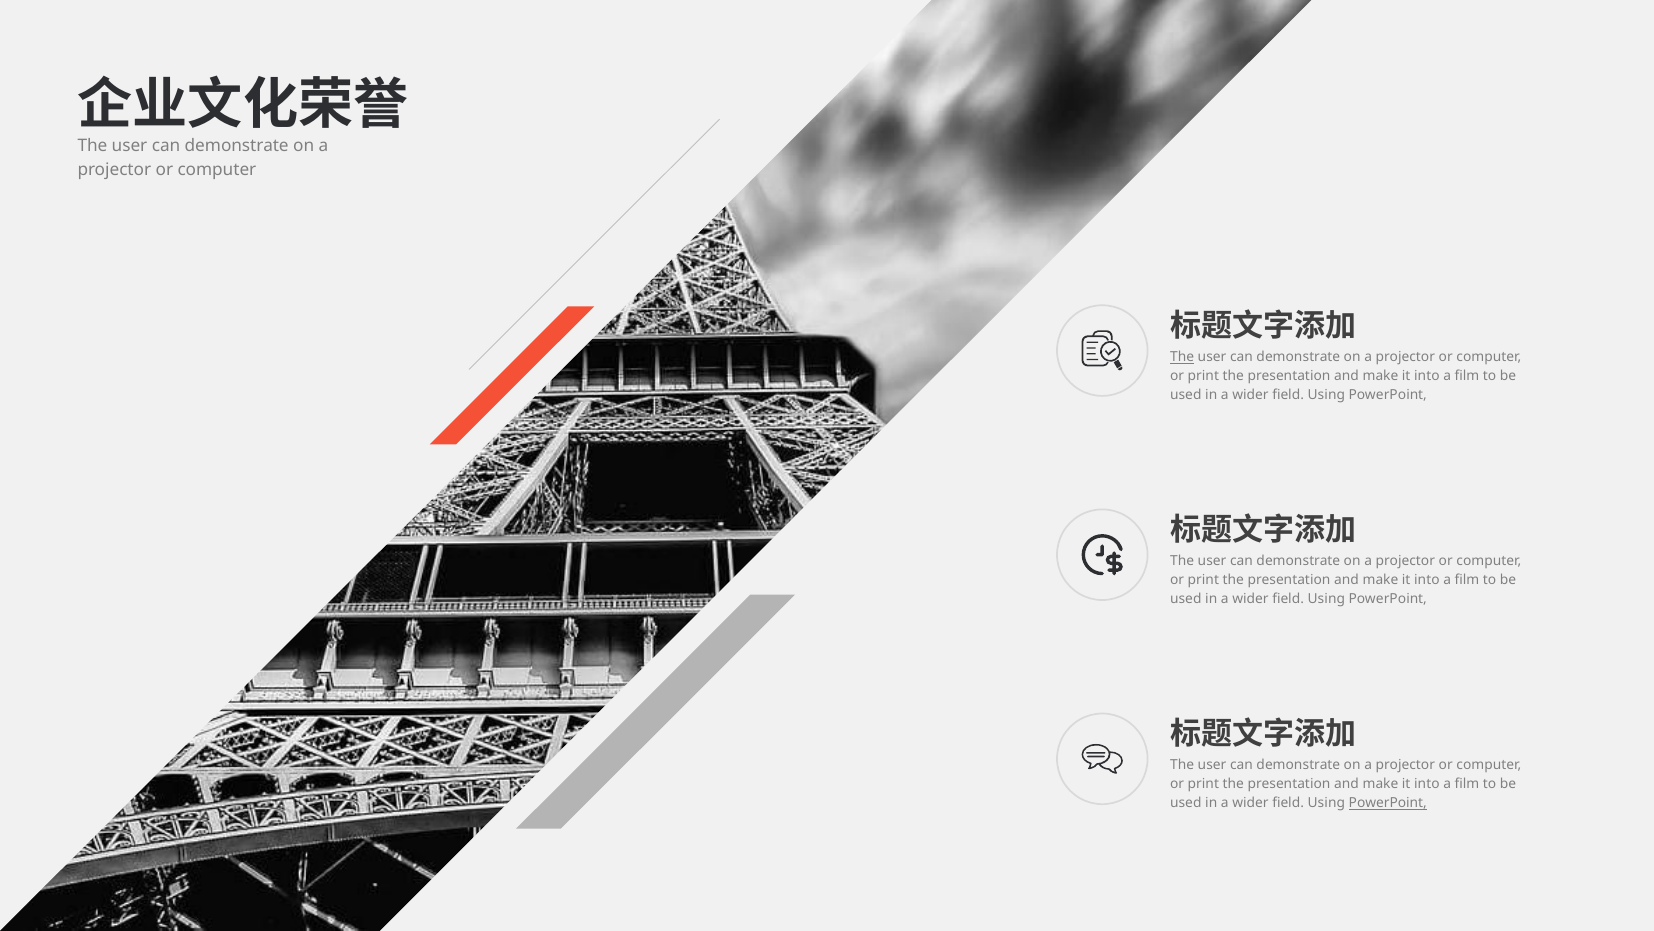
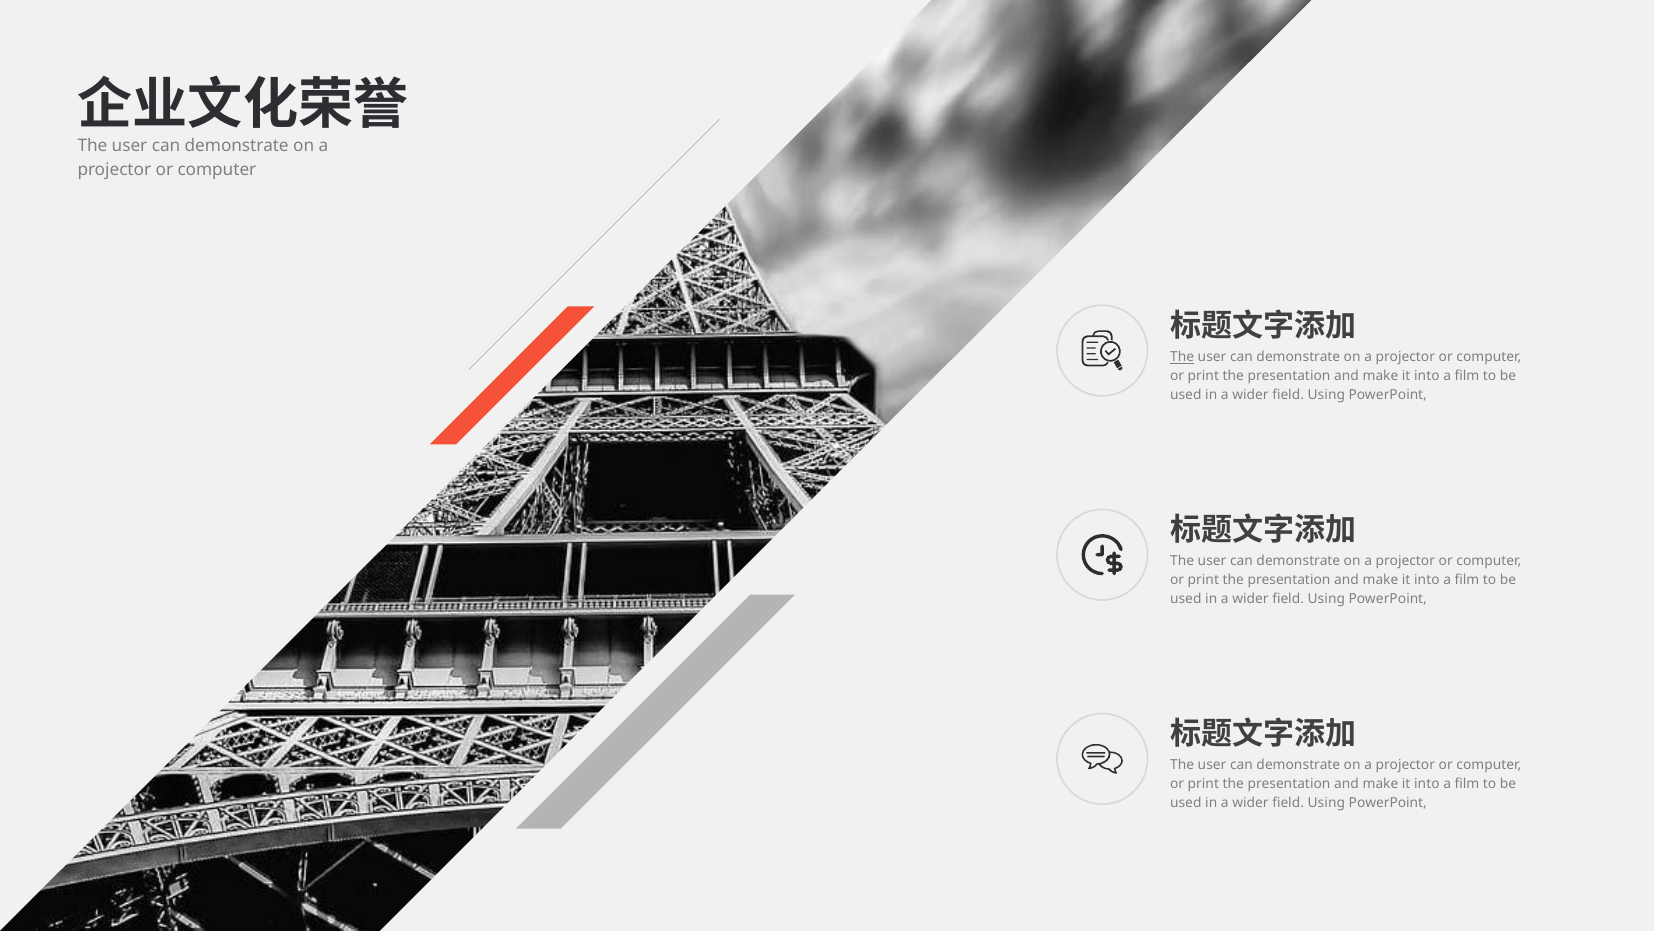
PowerPoint underline: present -> none (1388, 802)
